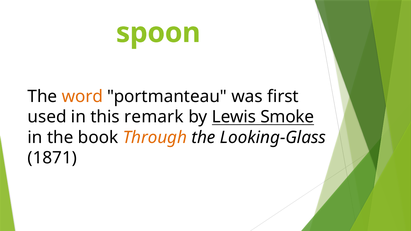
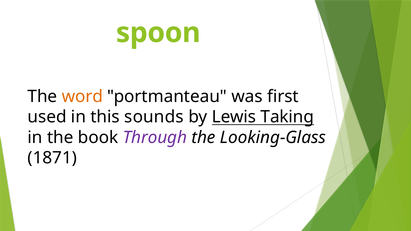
remark: remark -> sounds (154, 117)
Smoke: Smoke -> Taking (287, 117)
Through colour: orange -> purple (155, 138)
